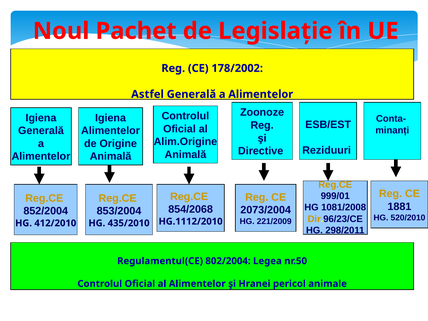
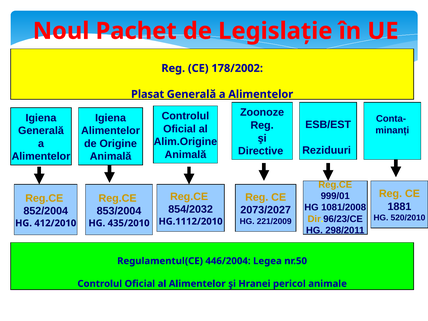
Astfel: Astfel -> Plasat (148, 94)
854/2068: 854/2068 -> 854/2032 (191, 209)
2073/2004: 2073/2004 -> 2073/2027 (266, 210)
802/2004: 802/2004 -> 446/2004 (228, 261)
